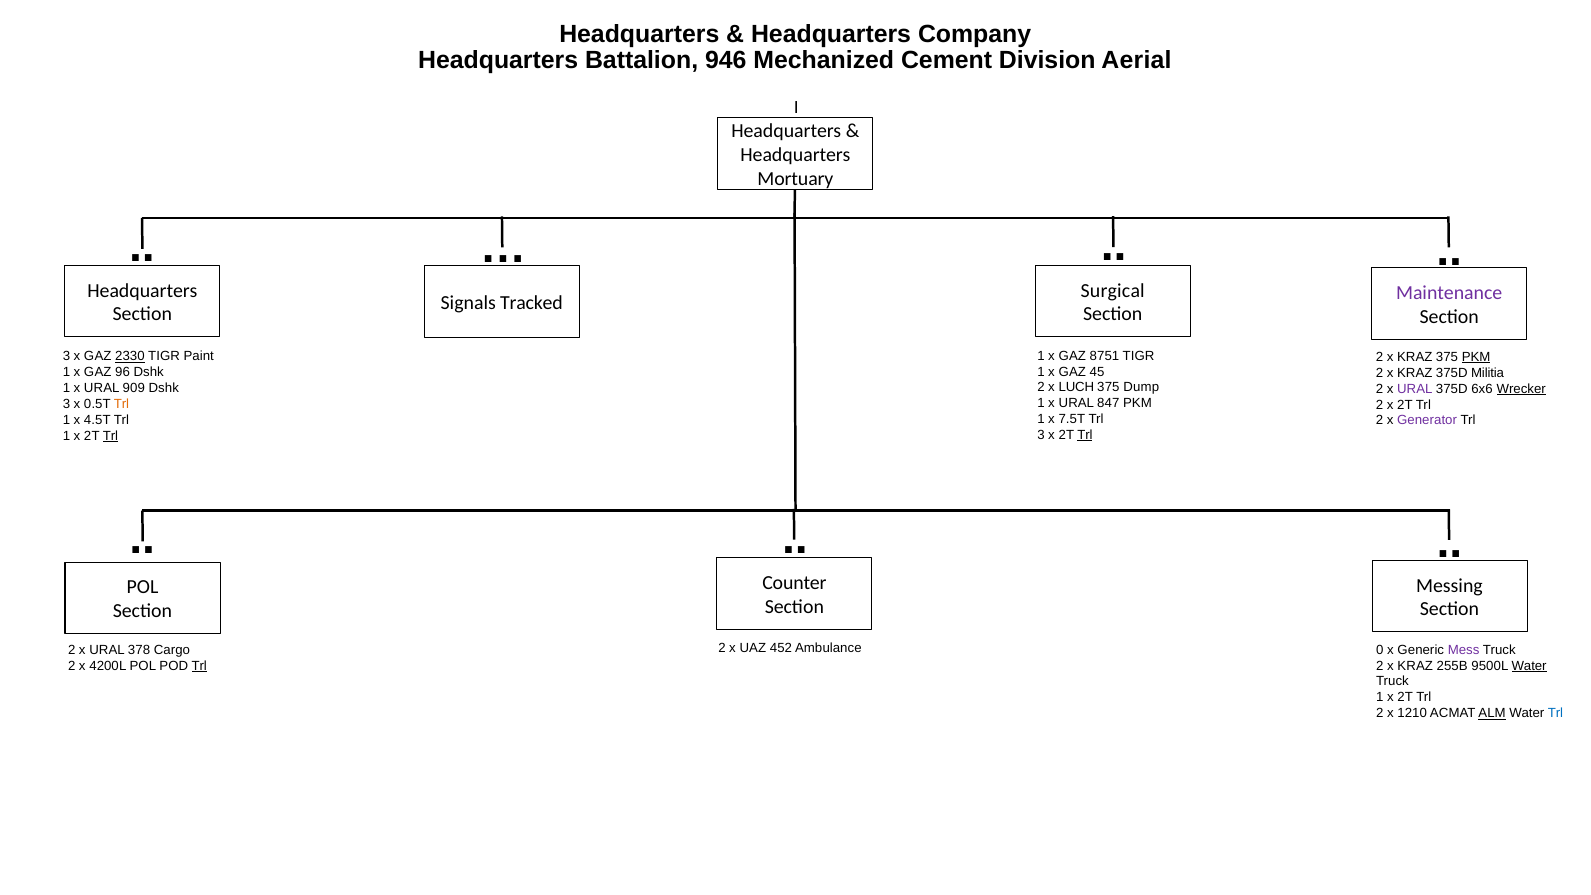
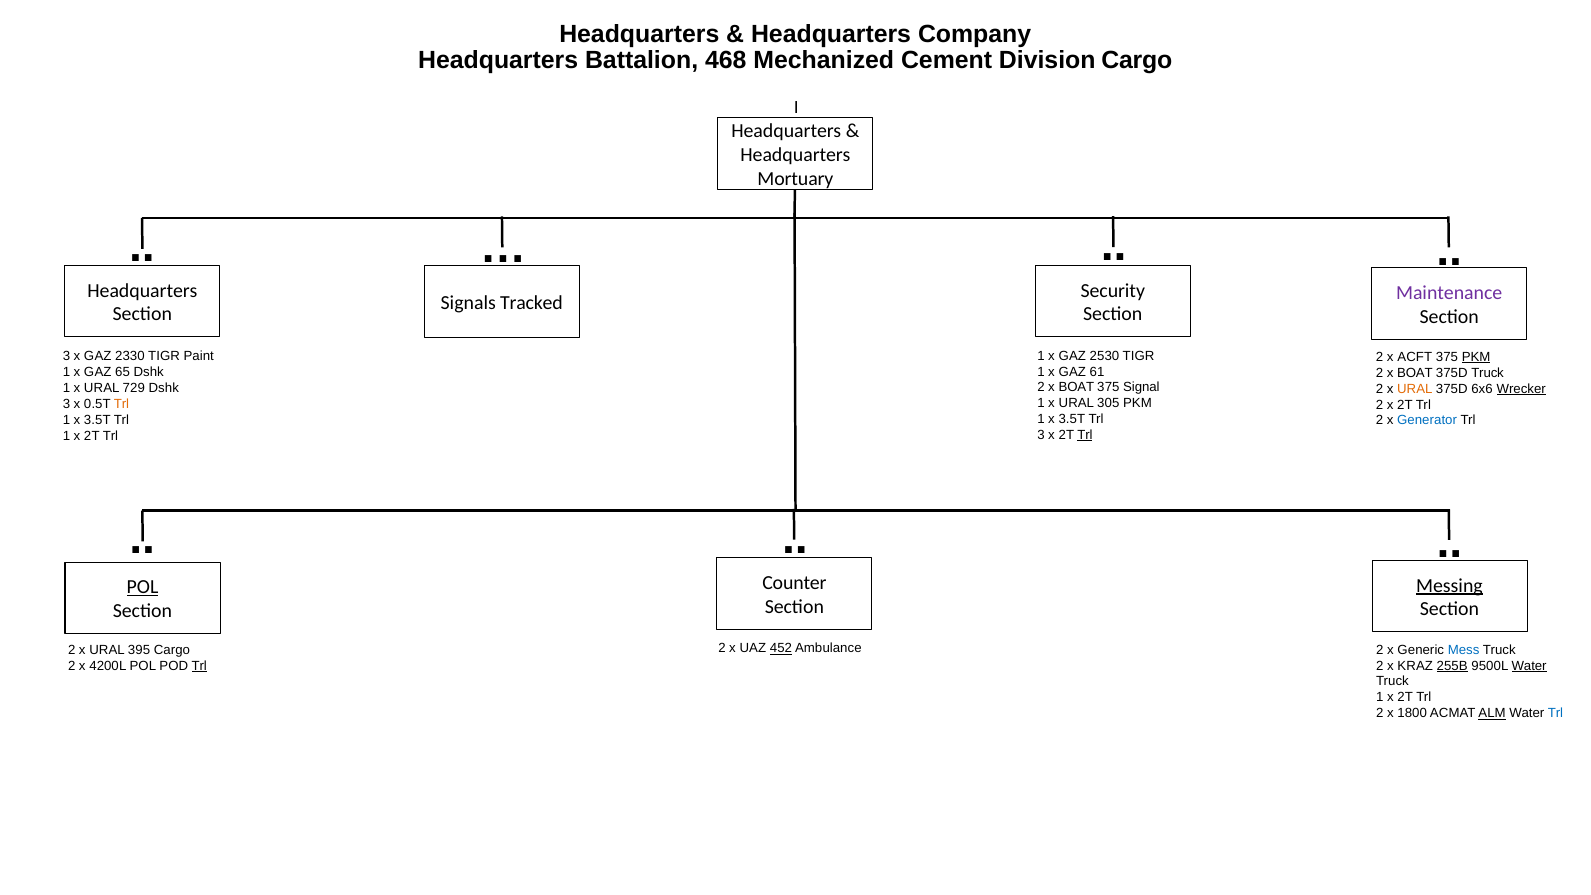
946: 946 -> 468 (726, 61)
Division Aerial: Aerial -> Cargo (1137, 61)
Surgical: Surgical -> Security (1113, 290)
8751: 8751 -> 2530 (1105, 356)
2330 underline: present -> none (130, 357)
KRAZ: KRAZ -> ACFT (1415, 357)
45: 45 -> 61 (1097, 372)
96: 96 -> 65 (123, 372)
KRAZ: KRAZ -> BOAT (1415, 373)
375D Militia: Militia -> Truck (1488, 373)
LUCH: LUCH -> BOAT (1076, 388)
Dump: Dump -> Signal (1141, 388)
909: 909 -> 729 (134, 388)
URAL colour: purple -> orange (1415, 389)
847: 847 -> 305 (1108, 403)
7.5T: 7.5T -> 3.5T (1072, 419)
4.5T: 4.5T -> 3.5T (97, 420)
Generator colour: purple -> blue (1427, 421)
Trl underline: present -> none (110, 436)
Messing underline: none -> present (1449, 585)
POL underline: none -> present (143, 587)
452 underline: none -> present (781, 648)
Ambulance 0: 0 -> 2 (1380, 650)
Mess colour: purple -> blue (1464, 650)
378: 378 -> 395 (139, 650)
255B underline: none -> present (1452, 666)
1210: 1210 -> 1800 (1412, 713)
